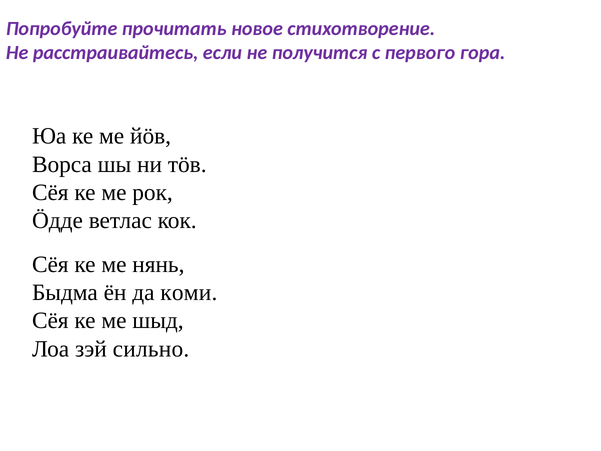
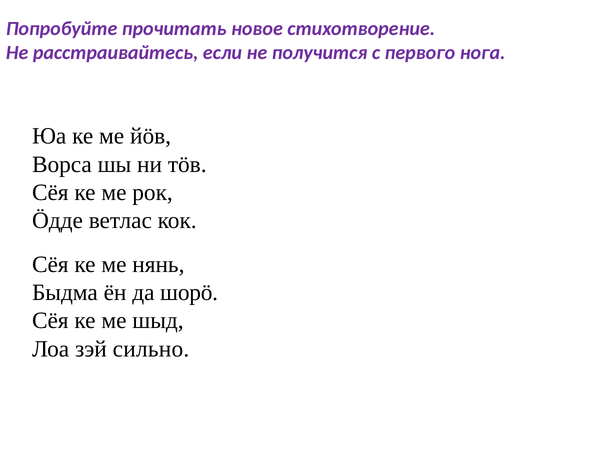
гора: гора -> нога (483, 53)
коми: коми -> шорö (189, 292)
